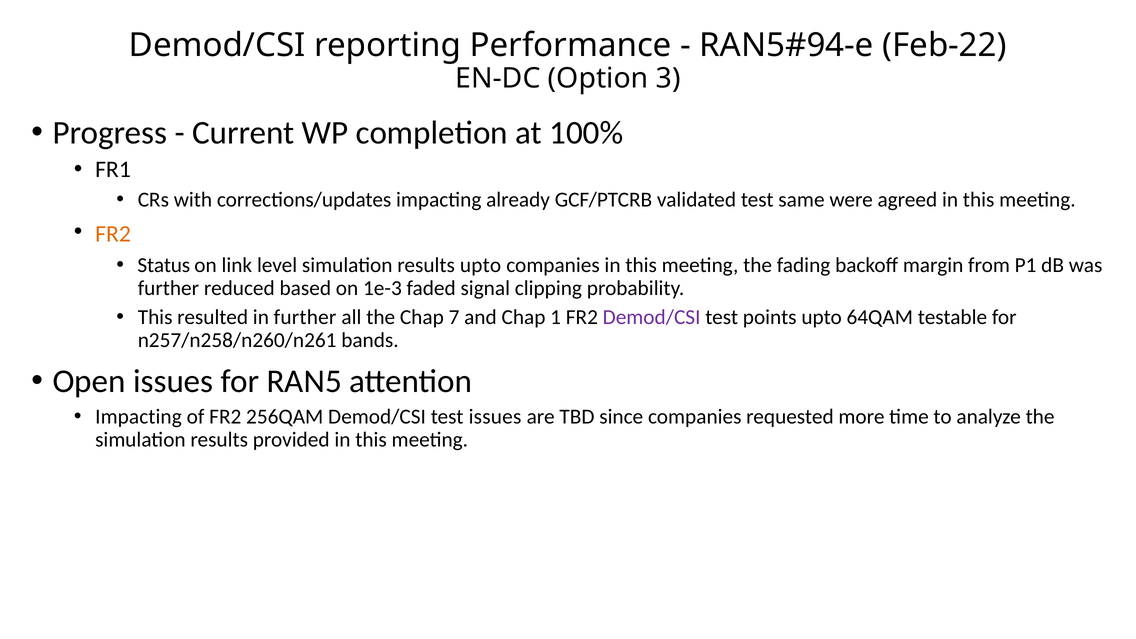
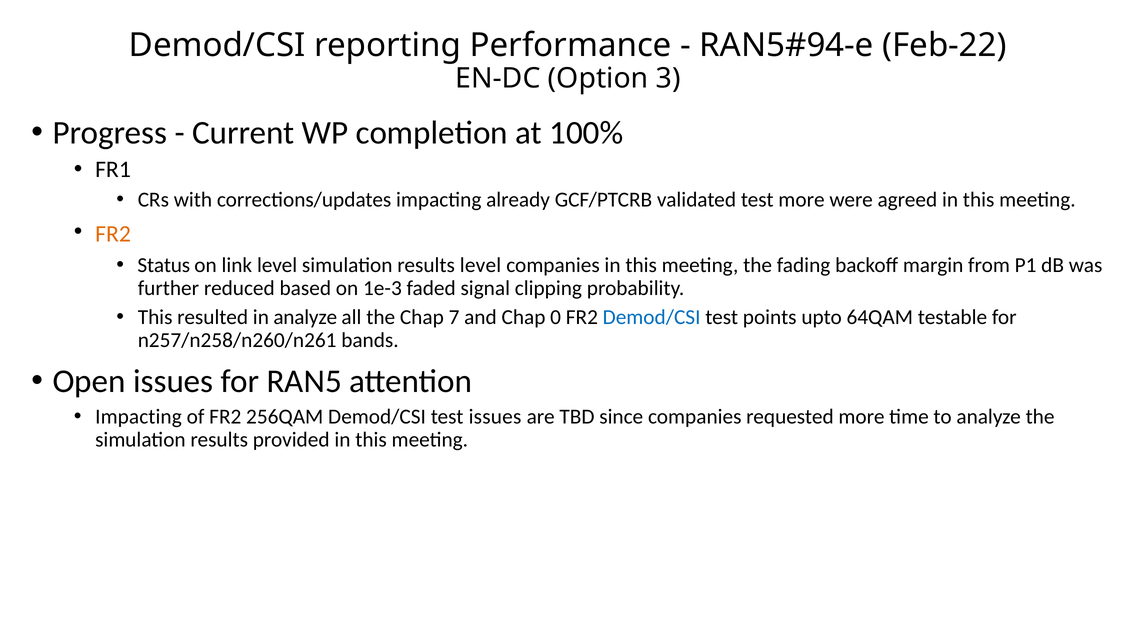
test same: same -> more (802, 200)
results upto: upto -> level (481, 265)
in further: further -> analyze (305, 317)
1: 1 -> 0 (556, 317)
Demod/CSI colour: purple -> blue (652, 317)
